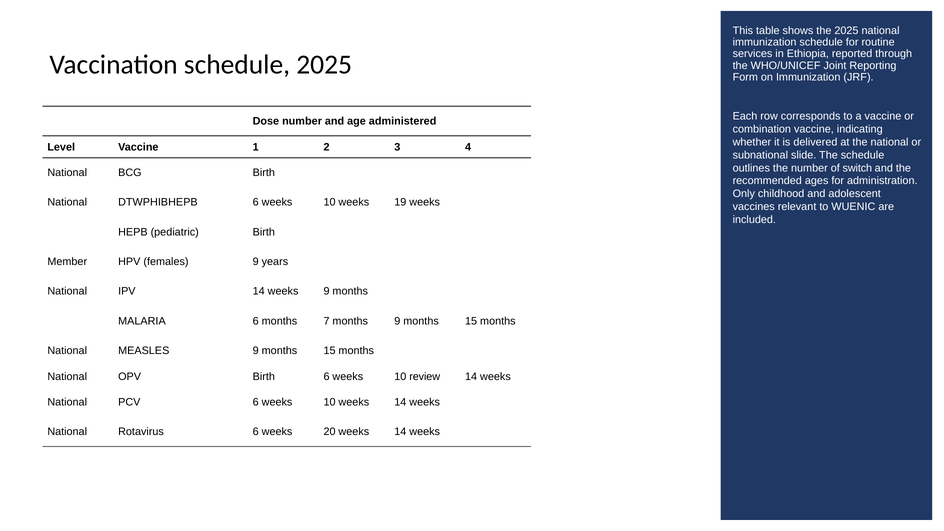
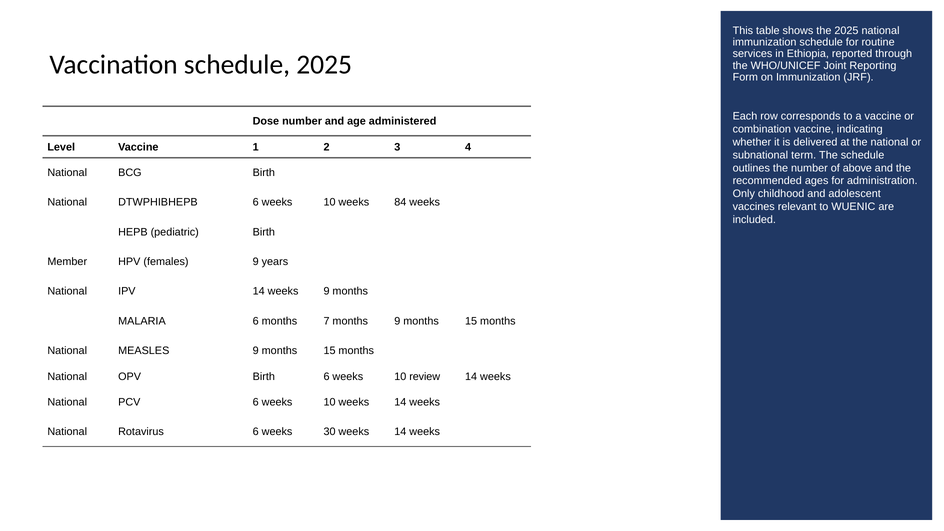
slide: slide -> term (804, 155)
switch: switch -> above (857, 168)
19: 19 -> 84 (400, 202)
20: 20 -> 30 (330, 432)
